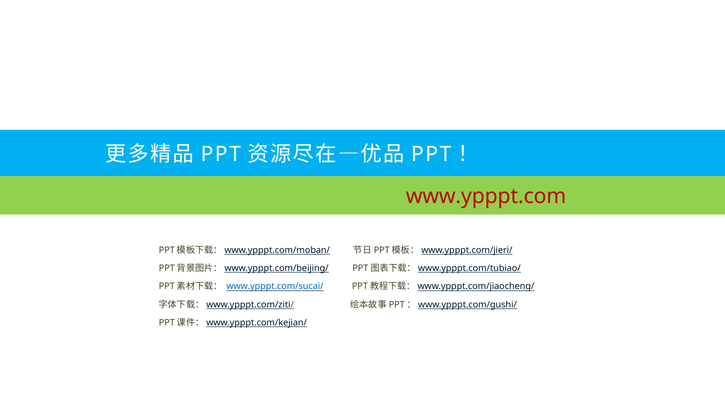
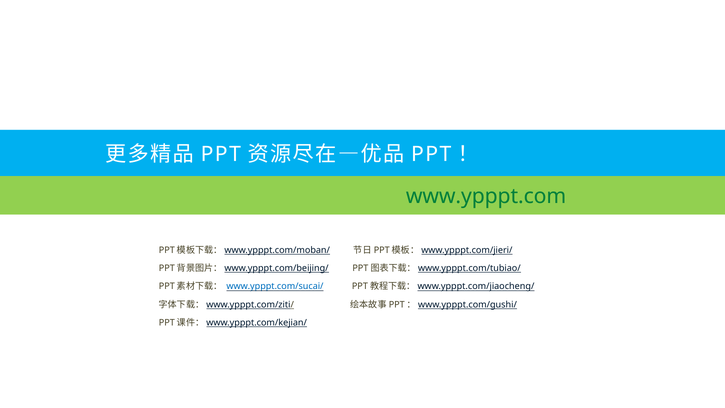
www.ypppt.com colour: red -> green (486, 196)
